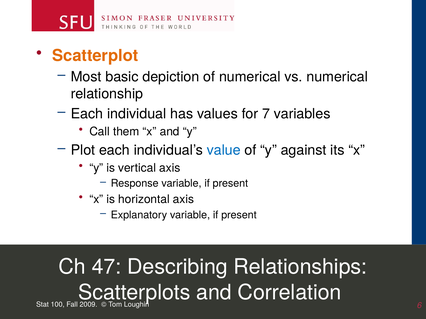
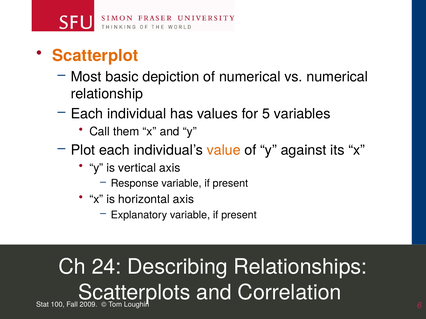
7: 7 -> 5 (266, 114)
value colour: blue -> orange (224, 150)
47: 47 -> 24 (107, 267)
